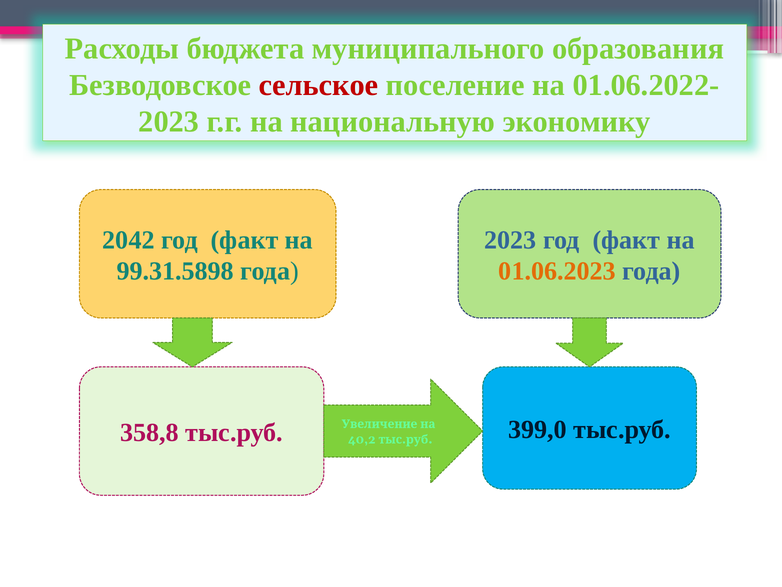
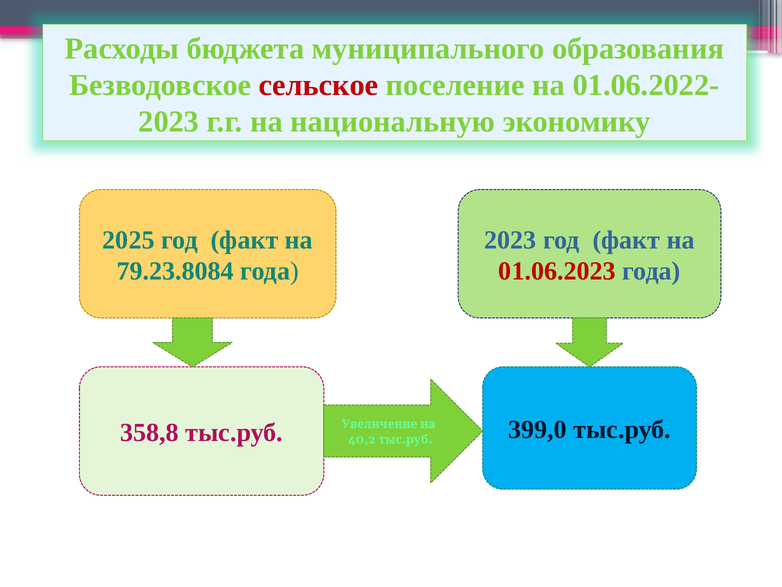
2042: 2042 -> 2025 (129, 240)
99.31.5898: 99.31.5898 -> 79.23.8084 (175, 271)
01.06.2023 colour: orange -> red (557, 271)
